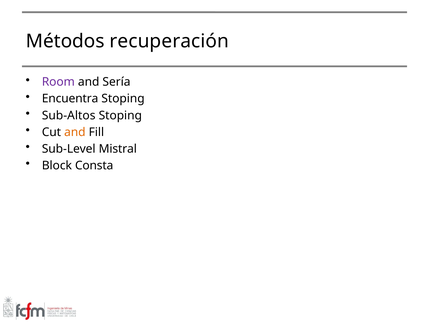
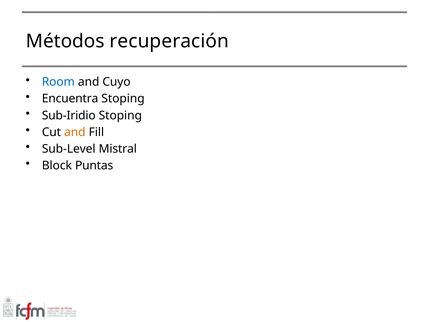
Room colour: purple -> blue (58, 82)
Sería: Sería -> Cuyo (117, 82)
Sub-Altos: Sub-Altos -> Sub-Iridio (69, 115)
Consta: Consta -> Puntas (94, 165)
